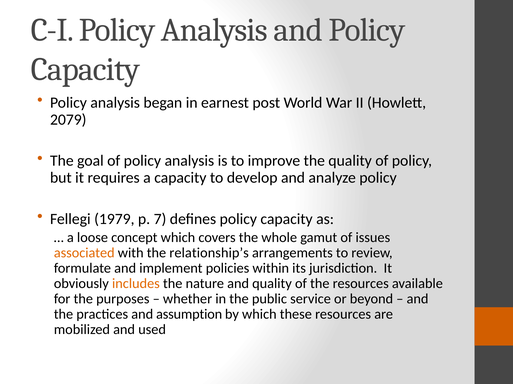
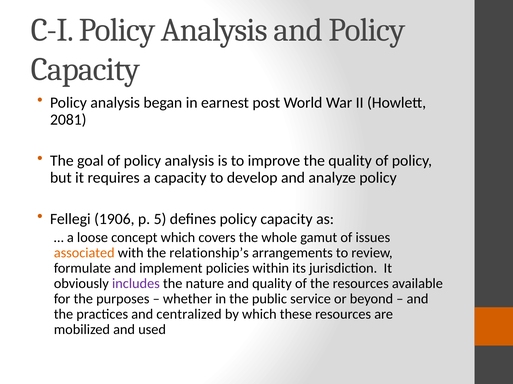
2079: 2079 -> 2081 (68, 120)
1979: 1979 -> 1906 (114, 219)
7: 7 -> 5 (160, 219)
includes colour: orange -> purple (136, 284)
assumption: assumption -> centralized (189, 315)
